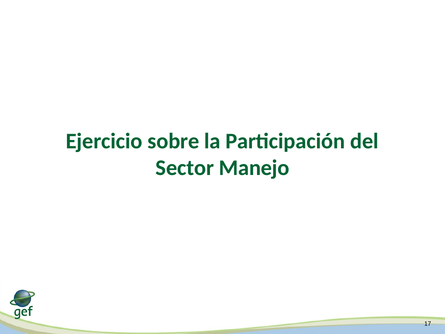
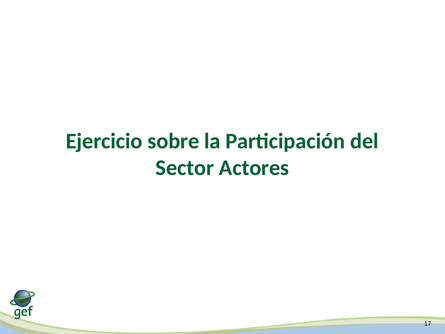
Manejo: Manejo -> Actores (254, 168)
